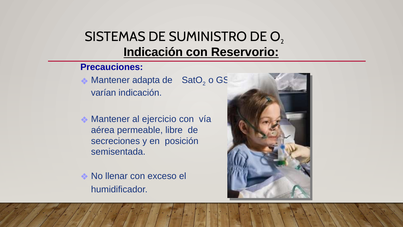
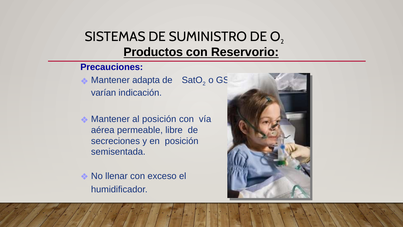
Indicación: Indicación -> Productos (153, 52)
al ejercicio: ejercicio -> posición (159, 119)
